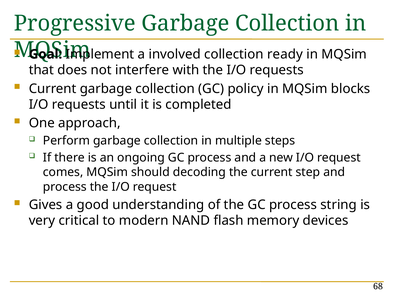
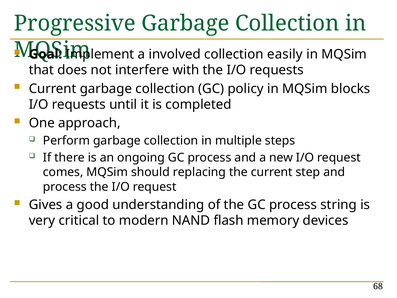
ready: ready -> easily (285, 54)
decoding: decoding -> replacing (199, 172)
